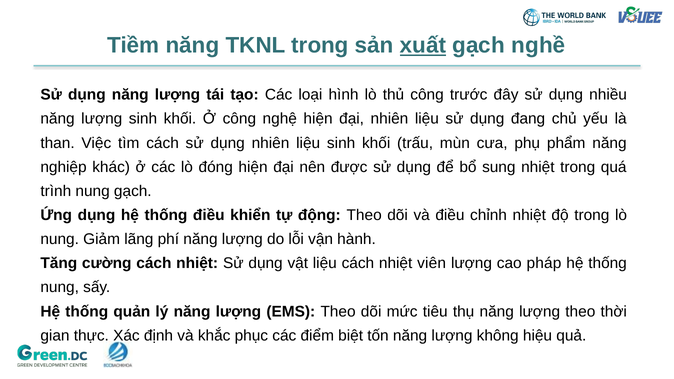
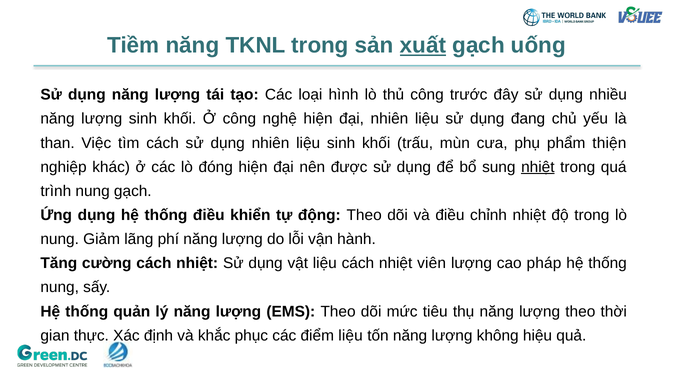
nghề: nghề -> uống (538, 46)
phẩm năng: năng -> thiện (609, 143)
nhiệt underline: none -> present (538, 167)
điểm biệt: biệt -> liệu (351, 336)
